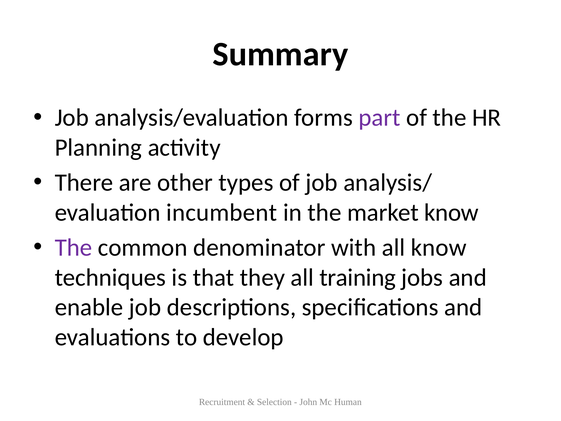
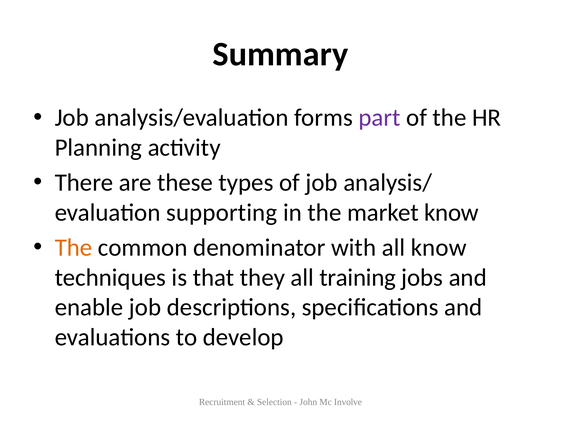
other: other -> these (185, 183)
incumbent: incumbent -> supporting (222, 212)
The colour: purple -> orange (74, 247)
Human: Human -> Involve (348, 402)
